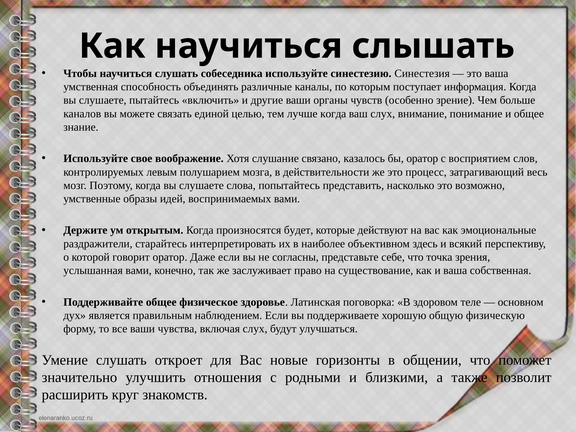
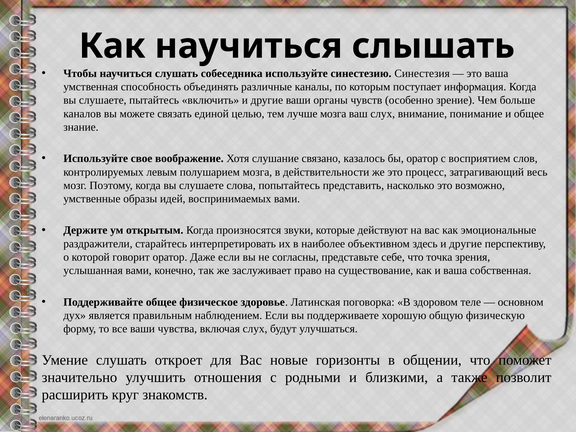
лучше когда: когда -> мозга (333, 114)
будет: будет -> звуки (299, 230)
всякий: всякий -> другие (466, 244)
